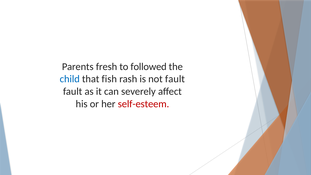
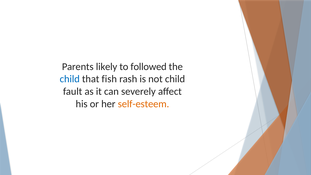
fresh: fresh -> likely (107, 67)
not fault: fault -> child (175, 79)
self-esteem colour: red -> orange (144, 104)
